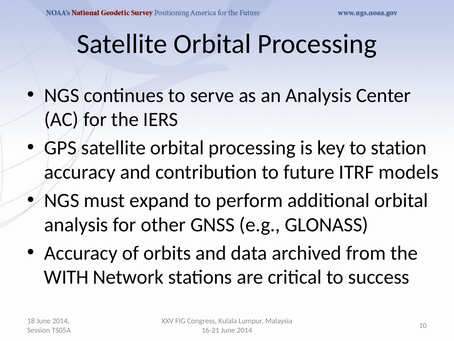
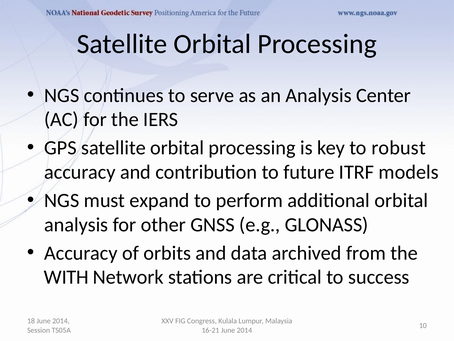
station: station -> robust (399, 148)
